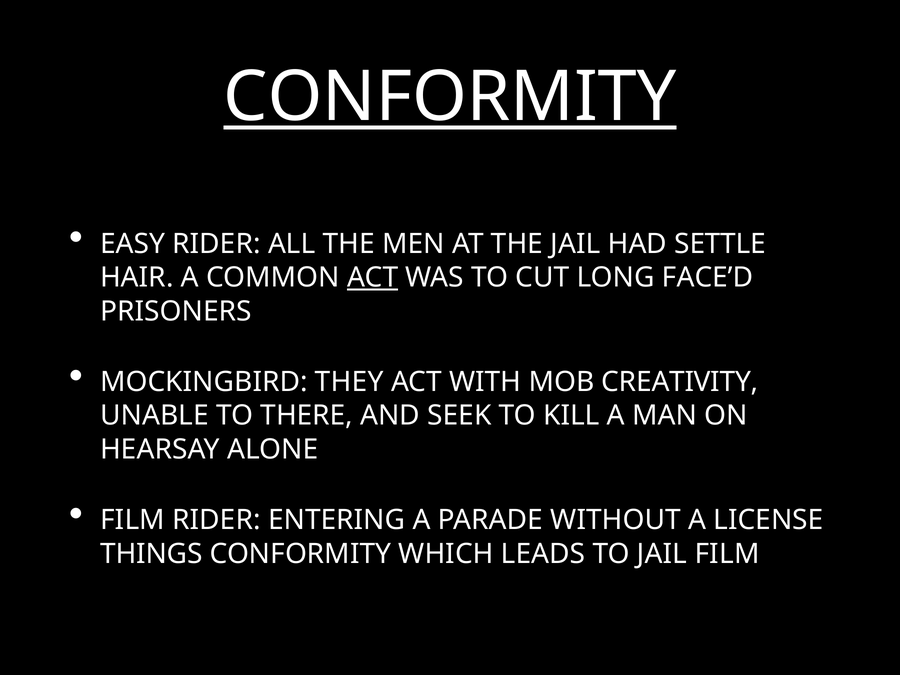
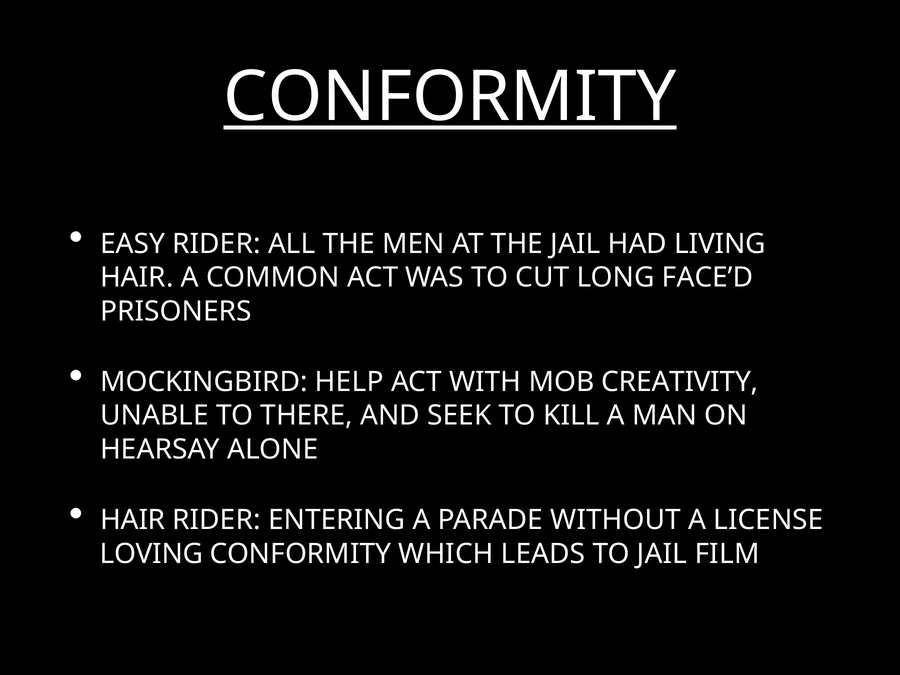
SETTLE: SETTLE -> LIVING (720, 244)
ACT underline: present -> none (373, 277)
THEY: THEY -> HELP (349, 382)
FILM: FILM -> HAIR (133, 520)
THINGS: THINGS -> LOVING (151, 554)
